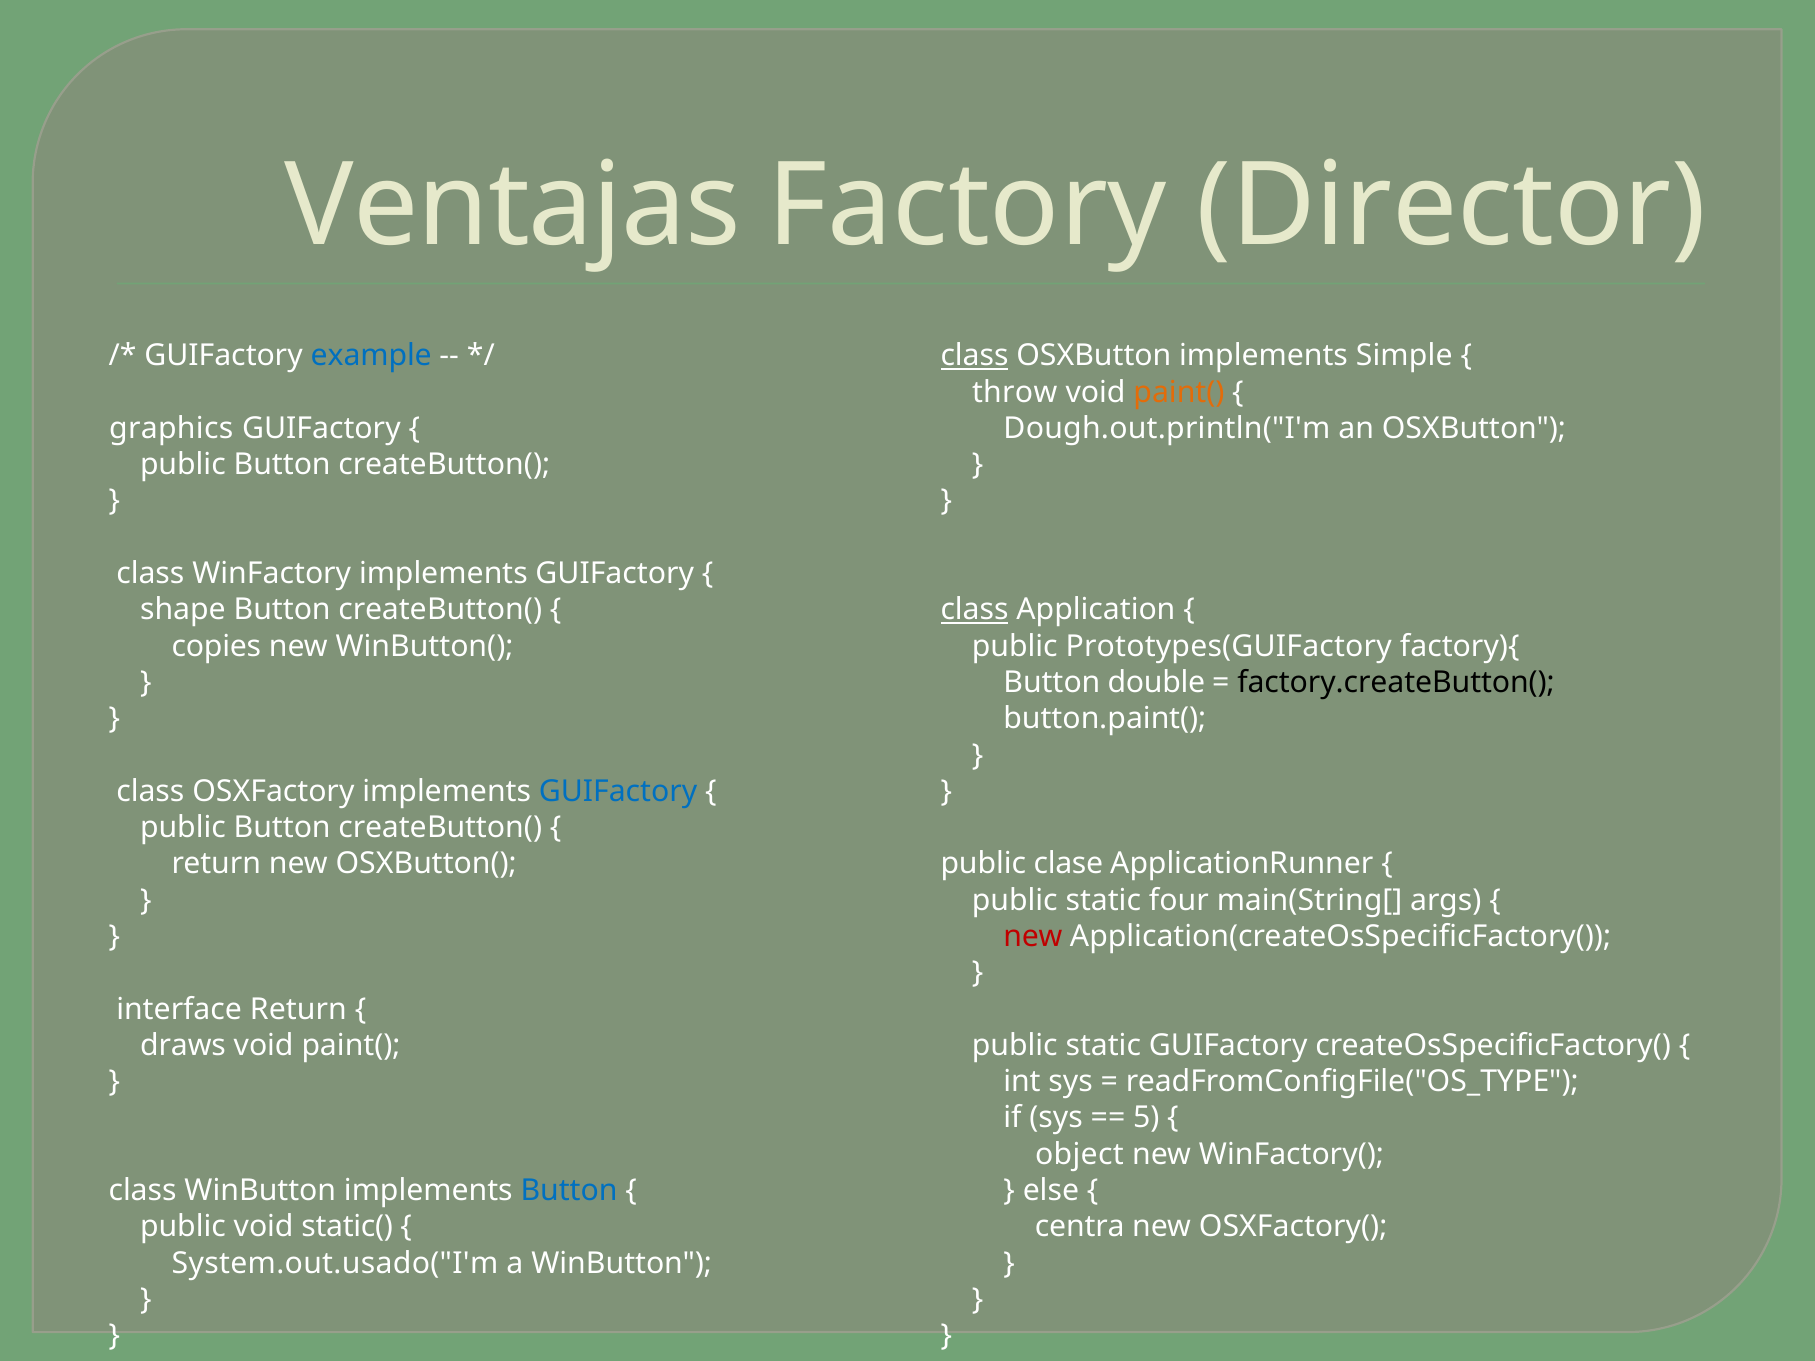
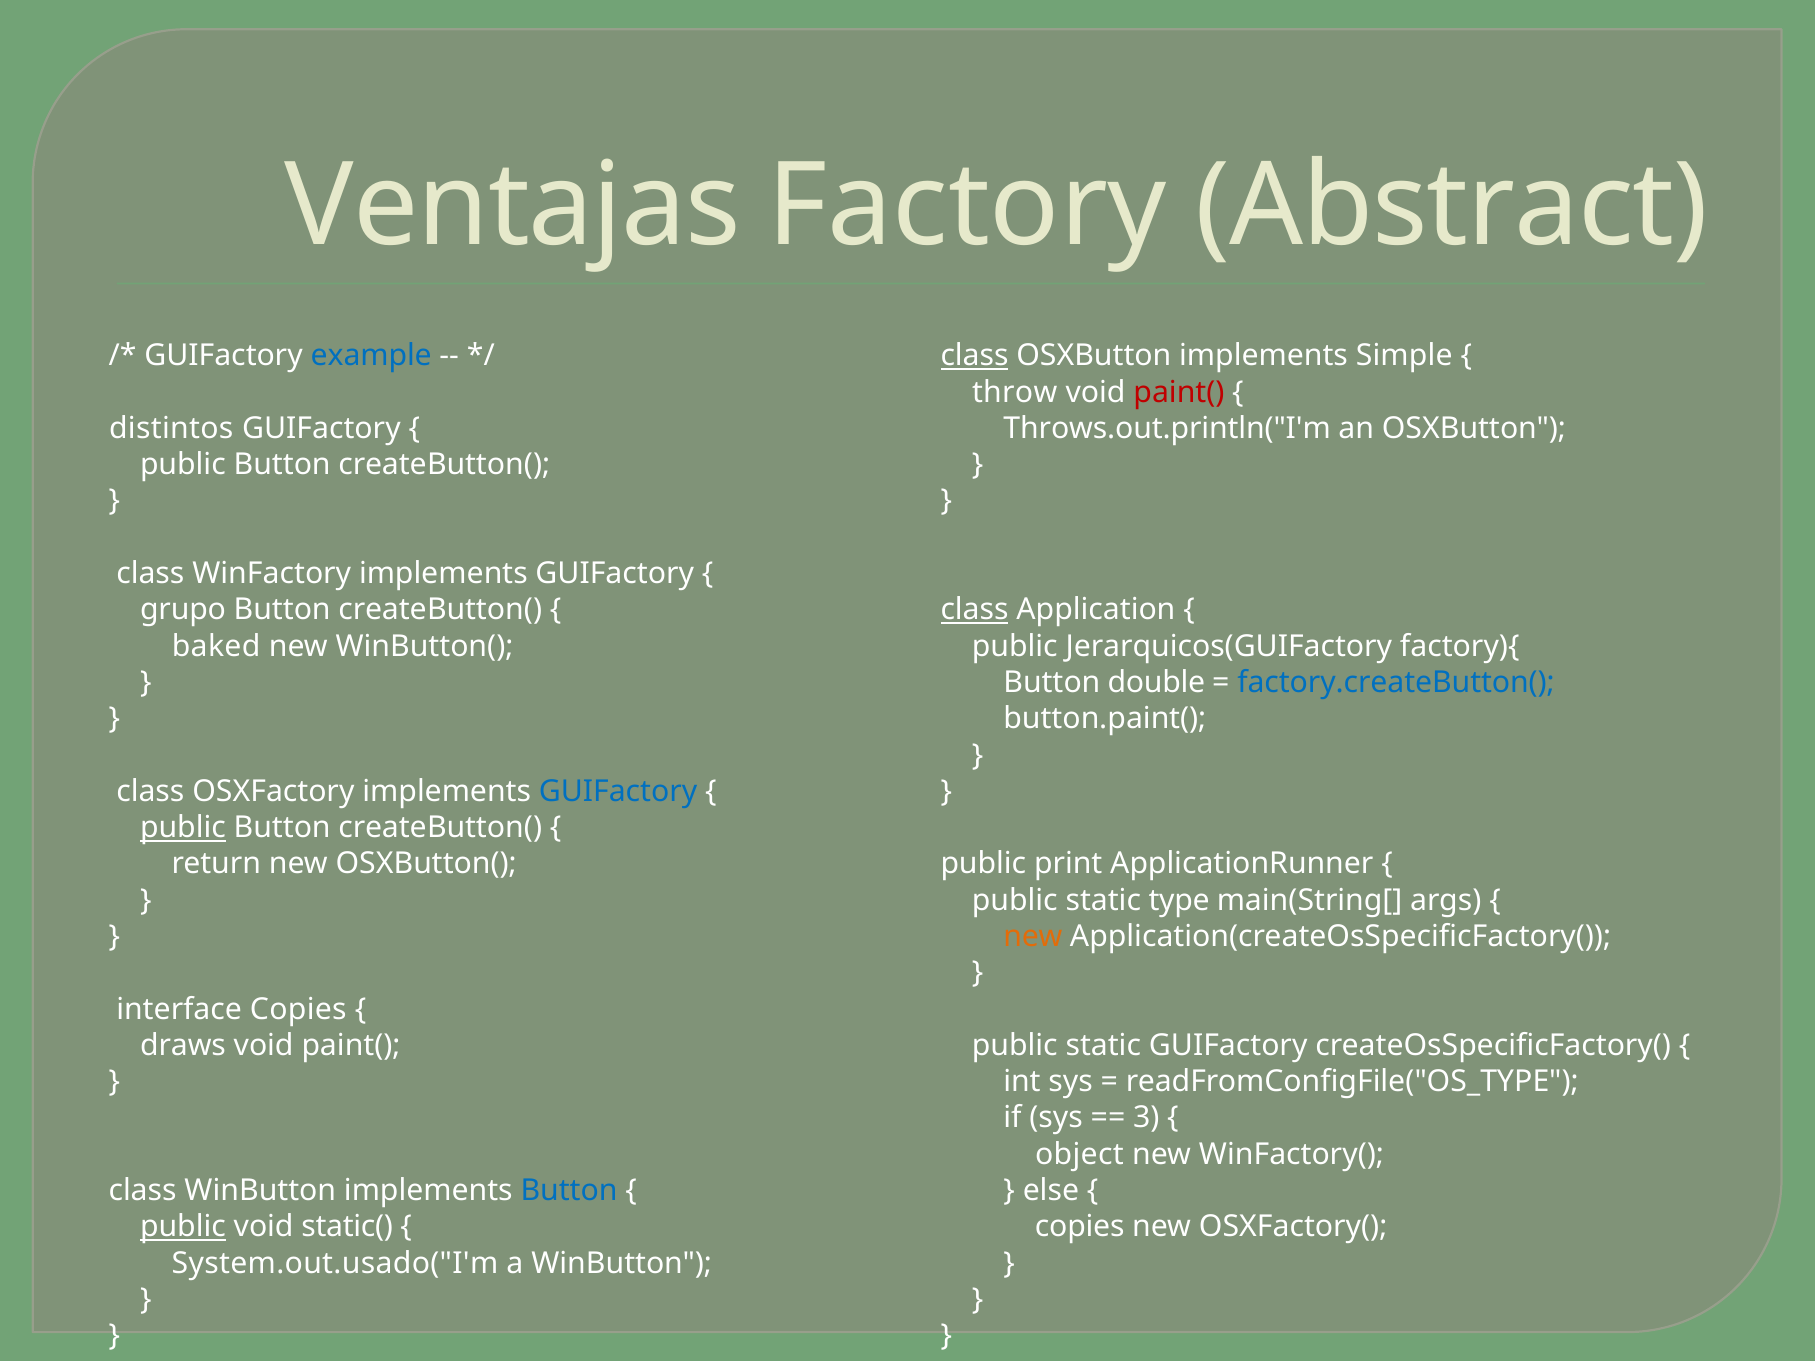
Director: Director -> Abstract (1452, 207)
paint( colour: orange -> red (1179, 392)
graphics: graphics -> distintos (171, 428)
Dough.out.println("I'm: Dough.out.println("I'm -> Throws.out.println("I'm (1167, 428)
shape: shape -> grupo (183, 610)
copies: copies -> baked (216, 646)
Prototypes(GUIFactory: Prototypes(GUIFactory -> Jerarquicos(GUIFactory (1229, 646)
factory.createButton( colour: black -> blue (1396, 683)
public underline: none -> present (183, 828)
clase: clase -> print (1068, 864)
four: four -> type (1179, 900)
new colour: red -> orange (1033, 937)
interface Return: Return -> Copies (298, 1009)
5: 5 -> 3 (1146, 1118)
public underline: none -> present (183, 1227)
centra: centra -> copies (1080, 1227)
